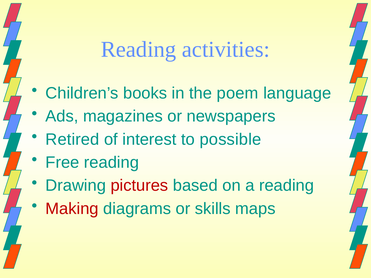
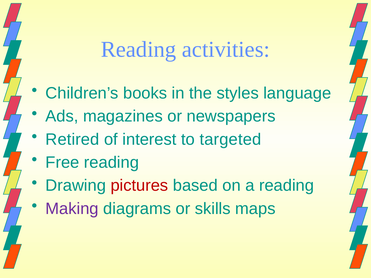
poem: poem -> styles (238, 93)
possible: possible -> targeted (230, 139)
Making colour: red -> purple (72, 209)
